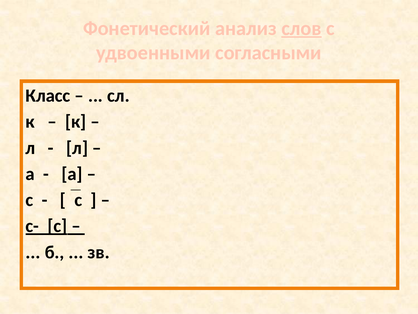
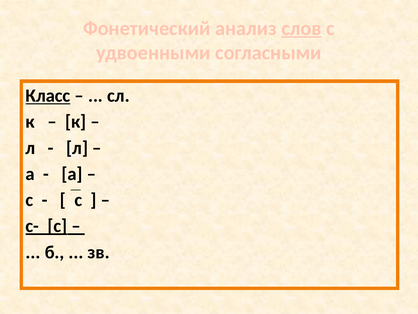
Класс underline: none -> present (48, 96)
